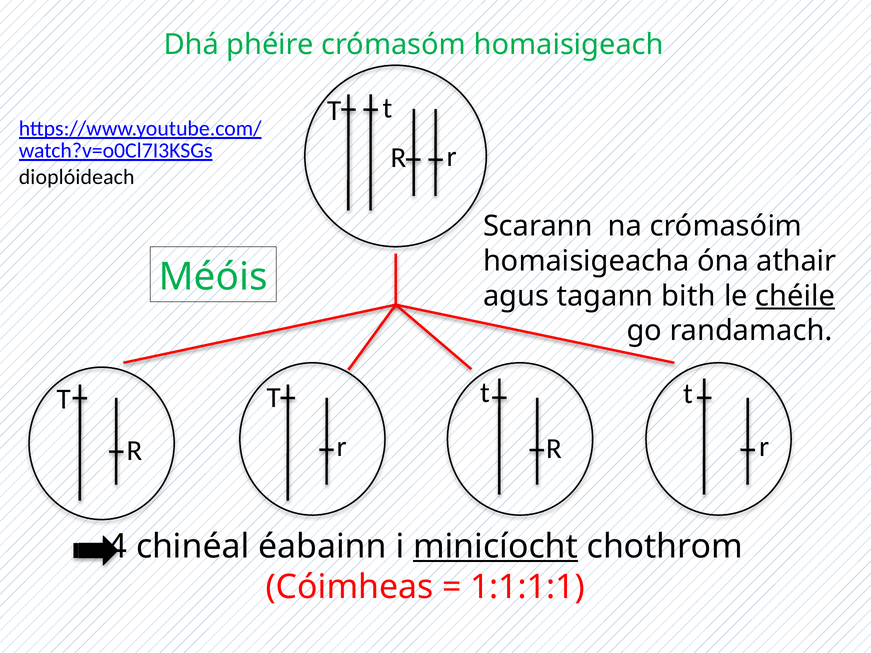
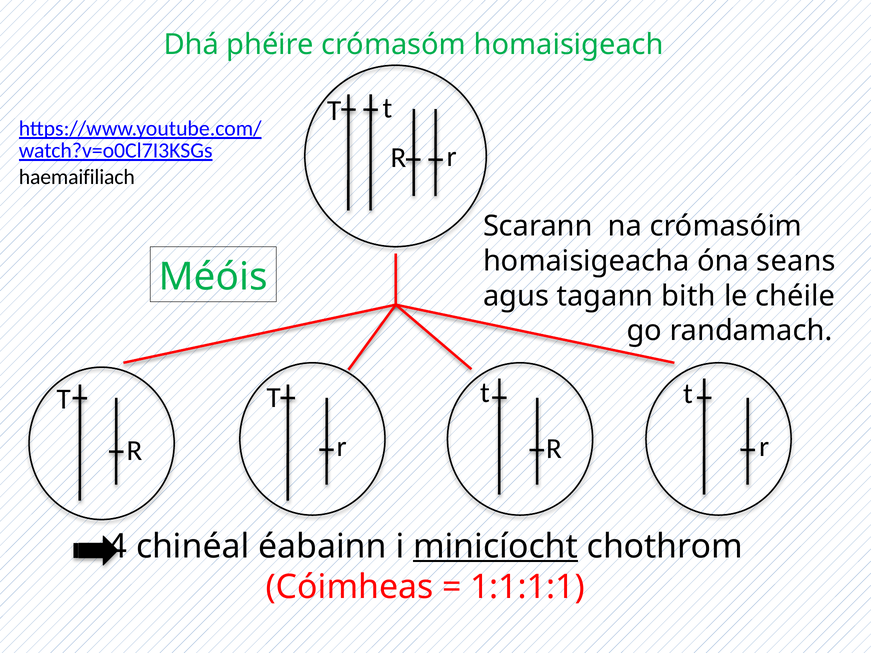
dioplóideach: dioplóideach -> haemaifiliach (77, 177)
athair: athair -> seans (796, 261)
chéile underline: present -> none (795, 296)
